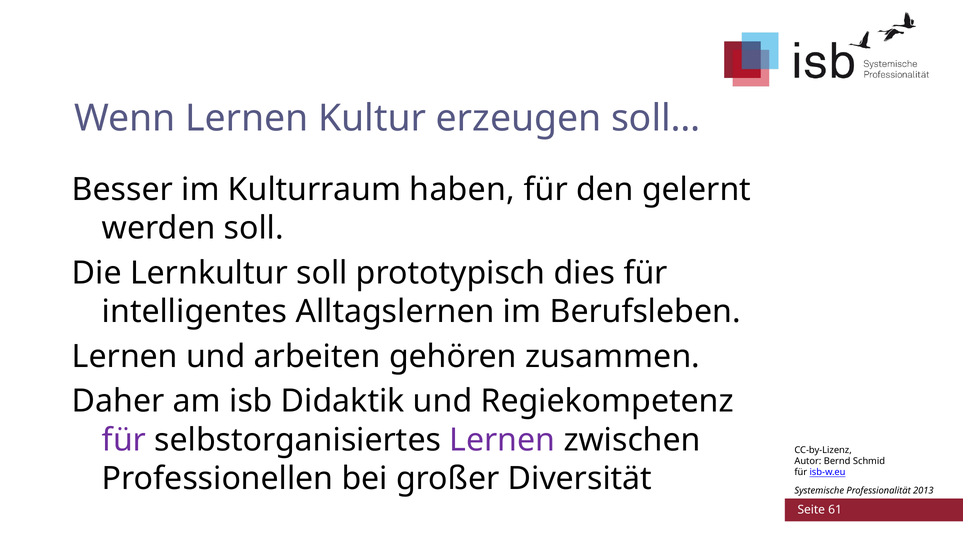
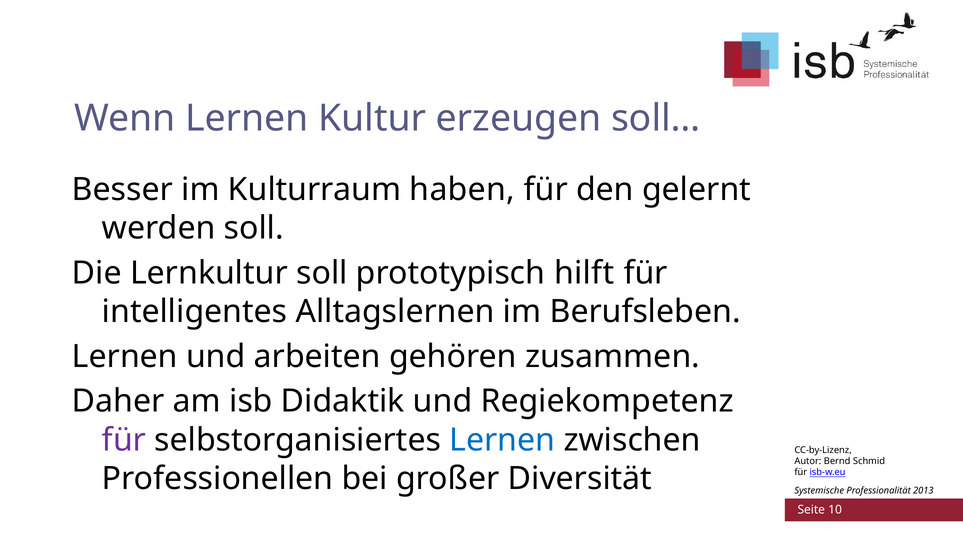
dies: dies -> hilft (584, 273)
Lernen colour: purple -> blue (502, 440)
61: 61 -> 10 (835, 510)
